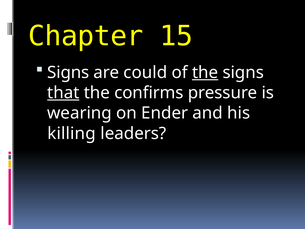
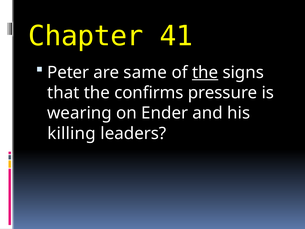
15: 15 -> 41 (176, 36)
Signs: Signs -> Peter (68, 72)
could: could -> same (145, 72)
that underline: present -> none (63, 93)
